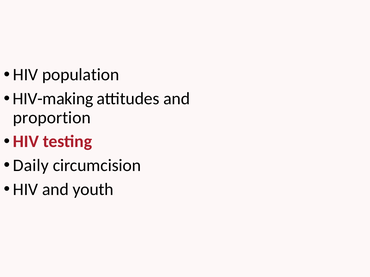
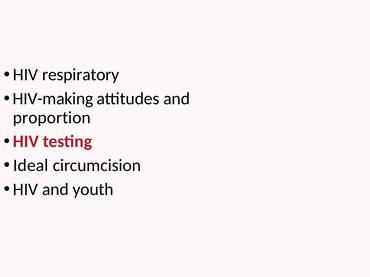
population: population -> respiratory (81, 75)
Daily: Daily -> Ideal (31, 166)
